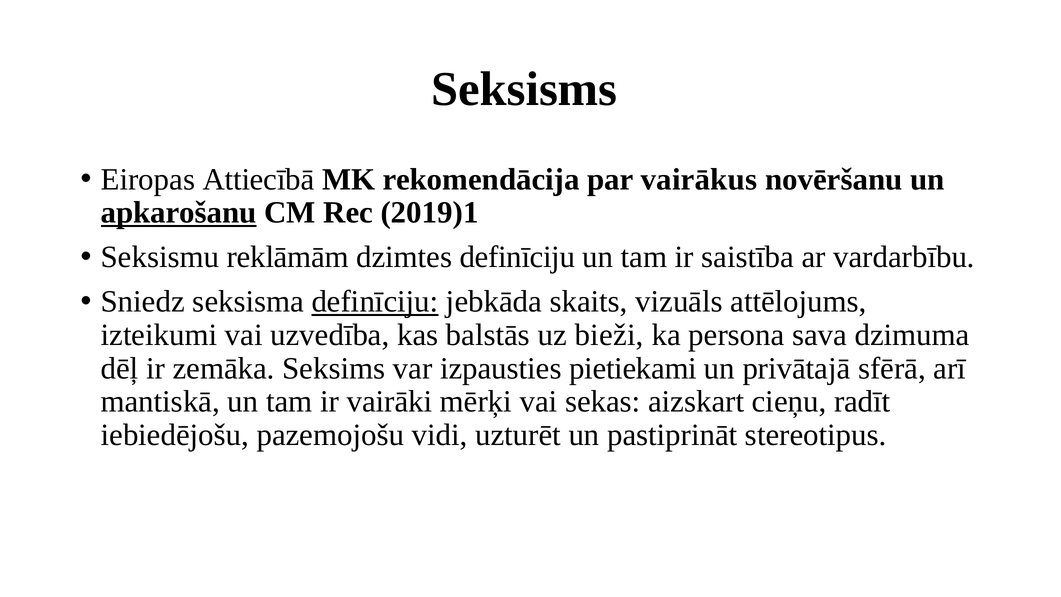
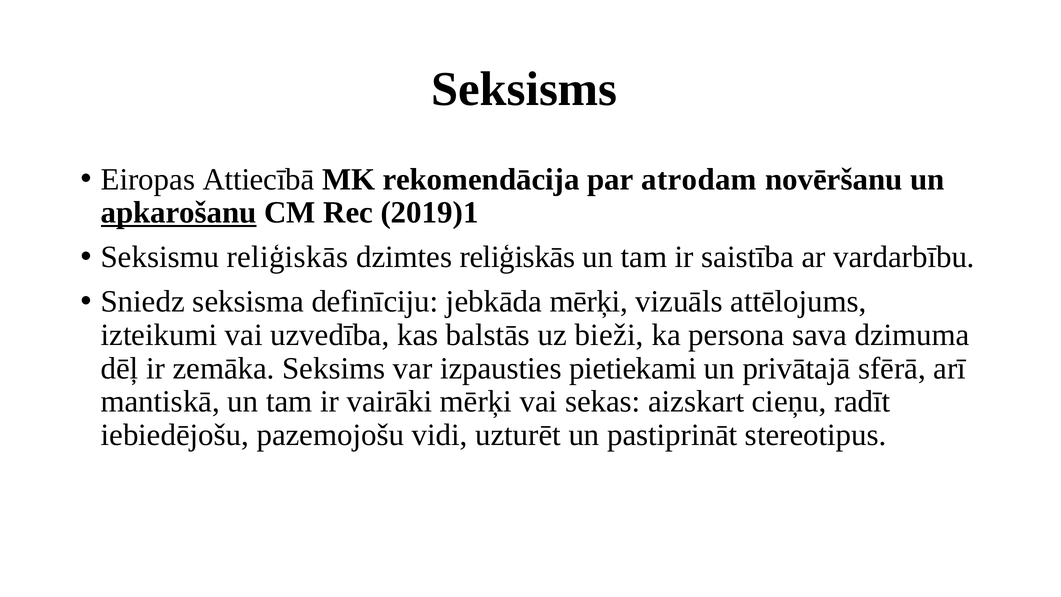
vairākus: vairākus -> atrodam (699, 179)
Seksismu reklāmām: reklāmām -> reliģiskās (287, 257)
dzimtes definīciju: definīciju -> reliģiskās (517, 257)
definīciju underline: present -> none (375, 302)
jebkāda skaits: skaits -> mērķi (589, 302)
